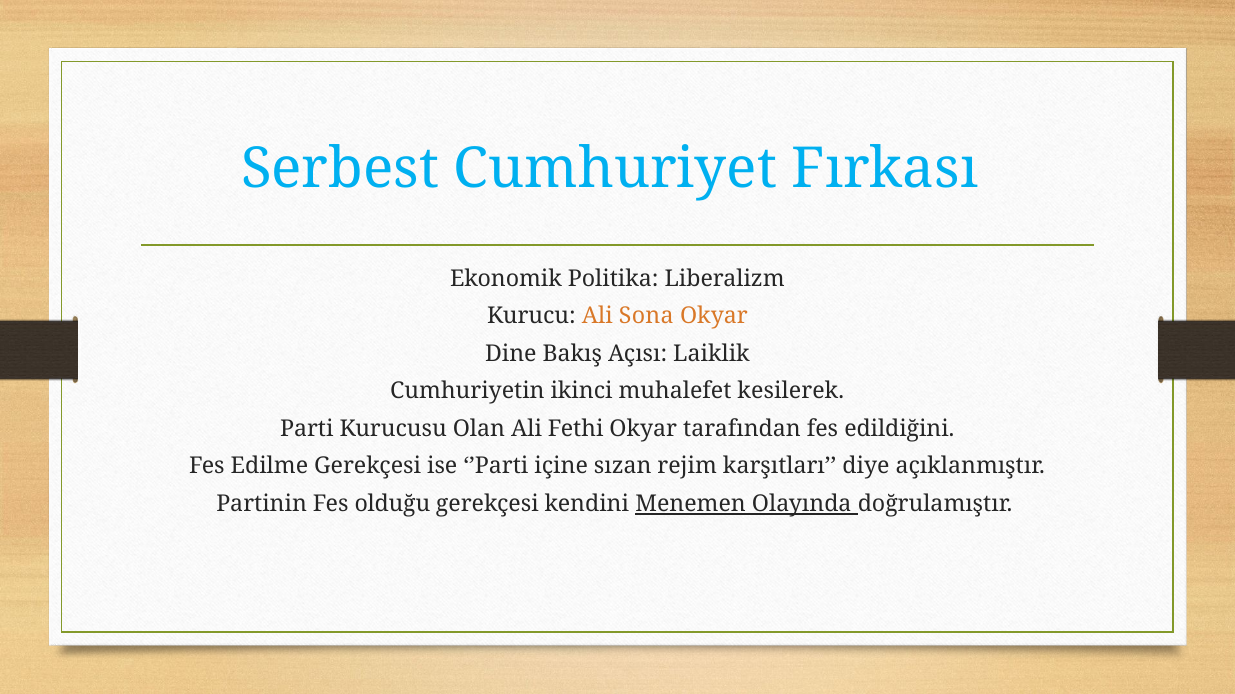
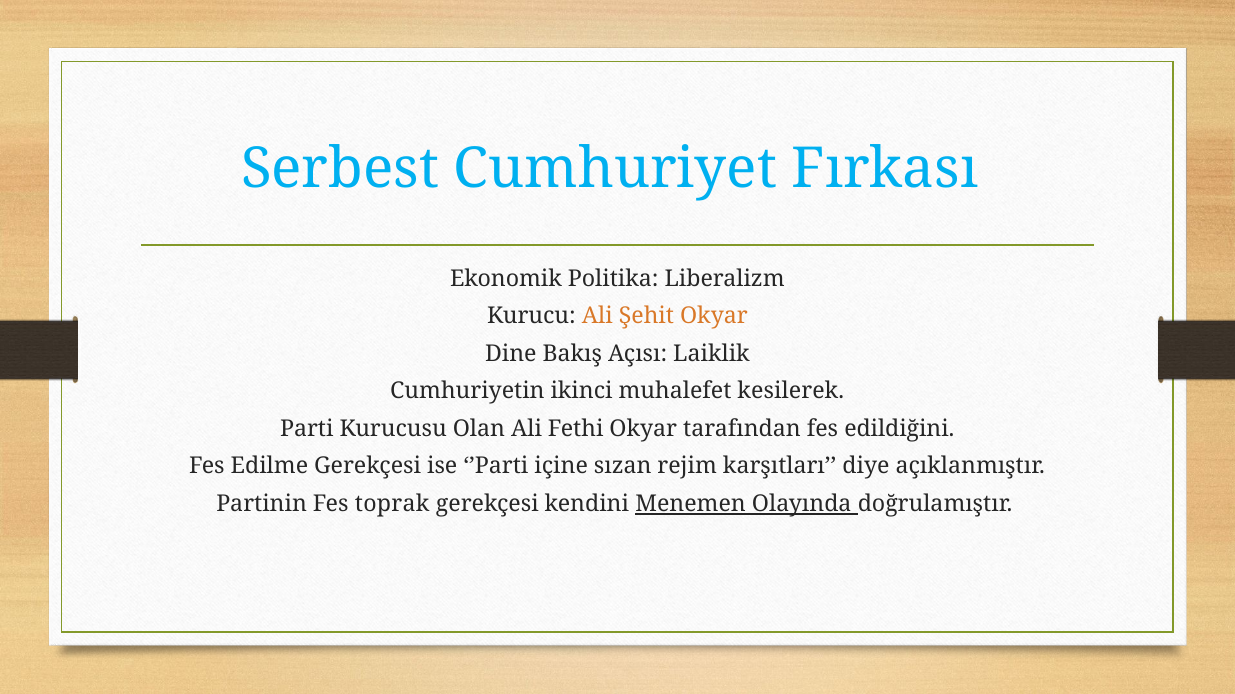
Sona: Sona -> Şehit (646, 317)
olduğu: olduğu -> toprak (392, 504)
